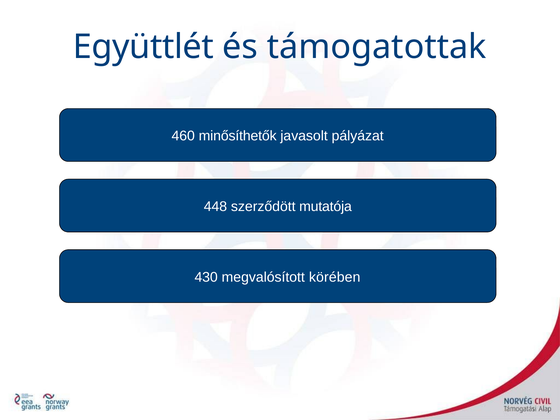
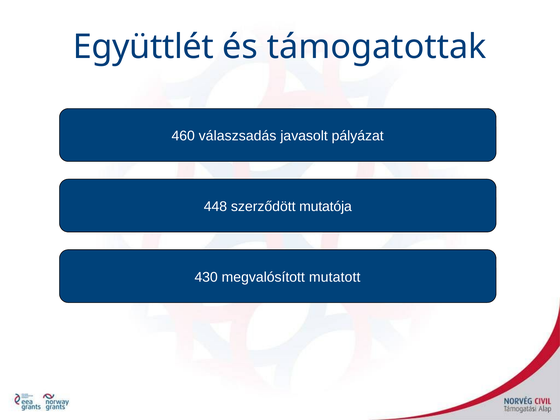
minősíthetők: minősíthetők -> válaszsadás (238, 136)
körében: körében -> mutatott (335, 277)
